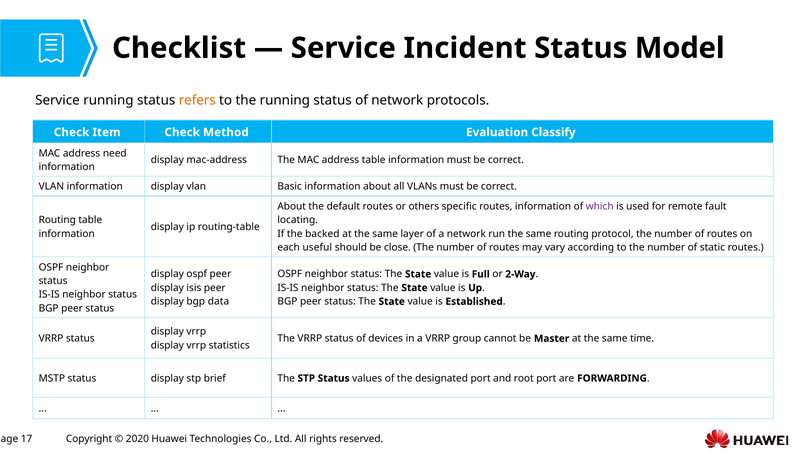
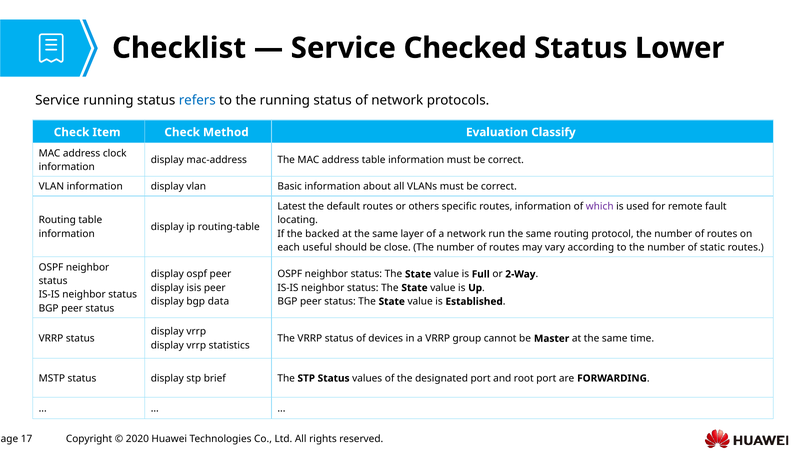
Incident: Incident -> Checked (465, 48)
Model: Model -> Lower (680, 48)
refers colour: orange -> blue (197, 100)
need: need -> clock (115, 153)
About: About -> Latest (292, 207)
